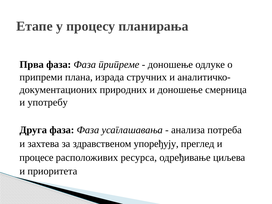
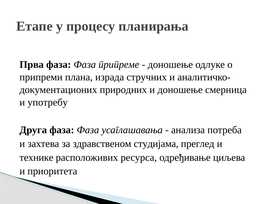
упоређују: упоређују -> студијама (156, 144)
процесе: процесе -> технике (36, 157)
